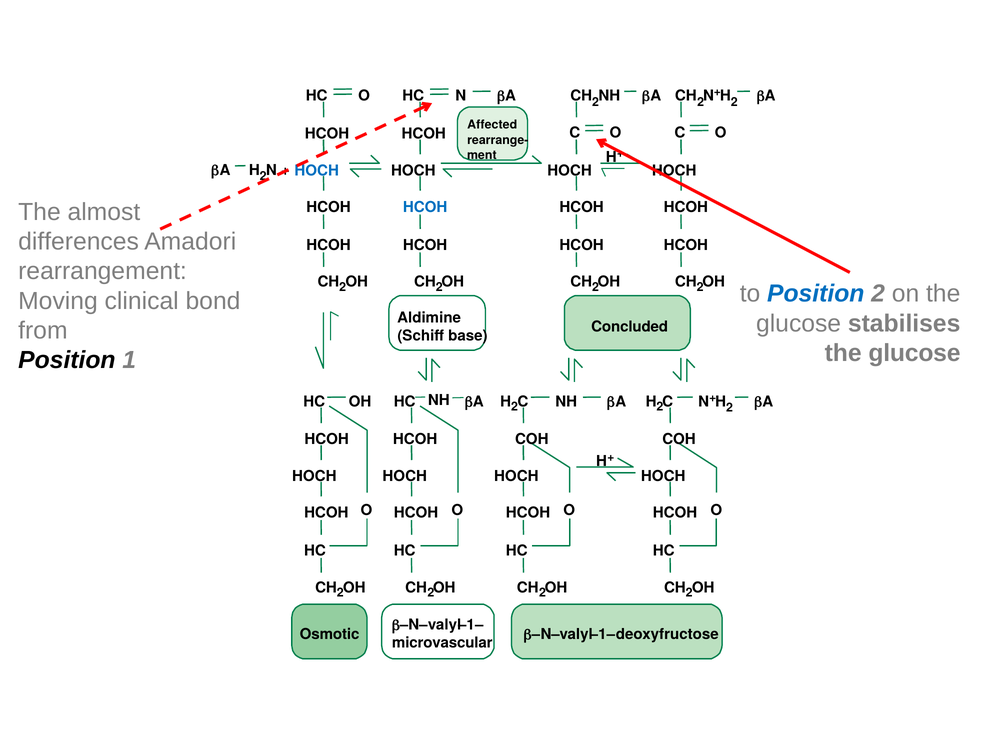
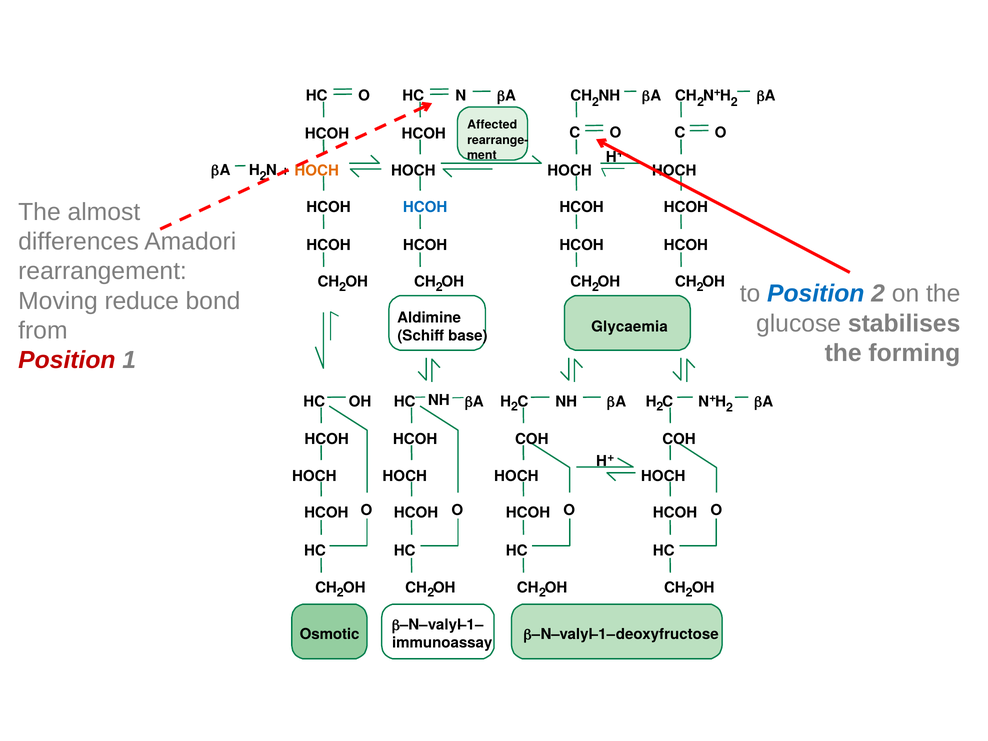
HOCH colour: blue -> orange (317, 171)
clinical: clinical -> reduce (142, 301)
Concluded: Concluded -> Glycaemia (630, 327)
glucose: glucose -> forming (914, 353)
Position colour: black -> red (67, 360)
microvascular: microvascular -> immunoassay (442, 643)
